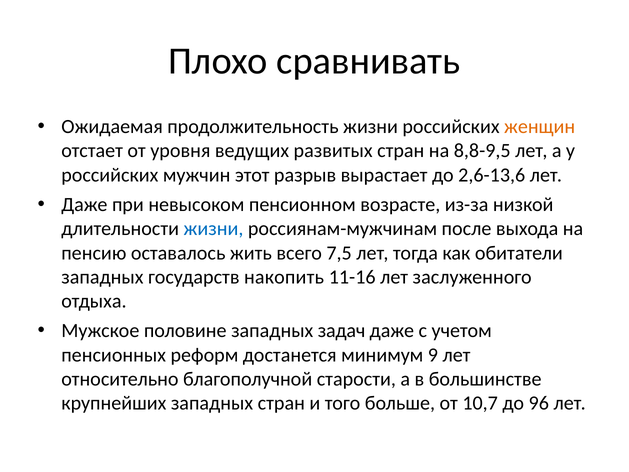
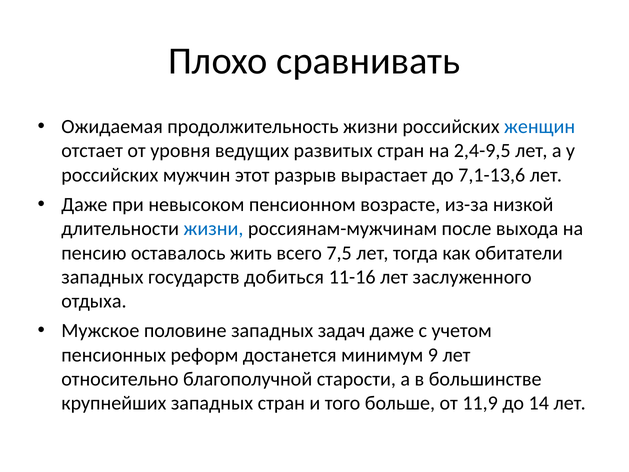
женщин colour: orange -> blue (540, 127)
8,8-9,5: 8,8-9,5 -> 2,4-9,5 (482, 151)
2,6-13,6: 2,6-13,6 -> 7,1-13,6 (492, 175)
накопить: накопить -> добиться (284, 277)
10,7: 10,7 -> 11,9 (480, 403)
96: 96 -> 14 (539, 403)
